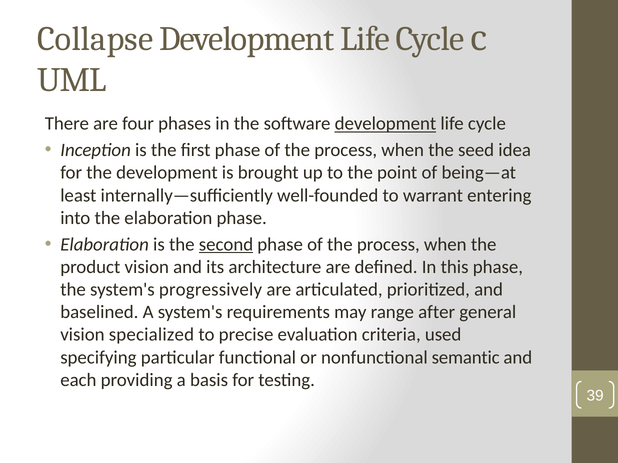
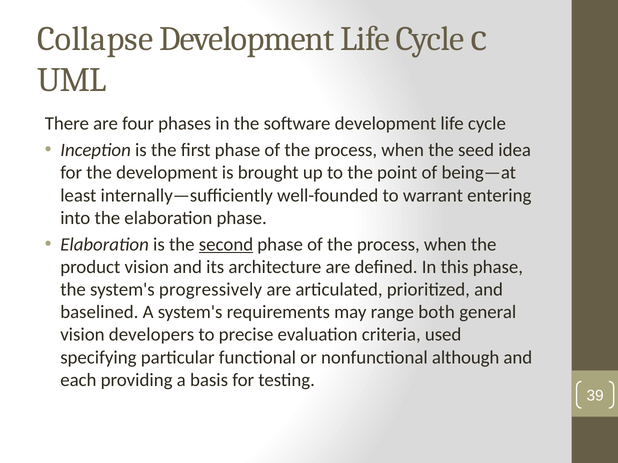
development underline: present -> none (385, 124)
after: after -> both (437, 312)
specialized: specialized -> developers (151, 335)
semantic: semantic -> although (466, 358)
